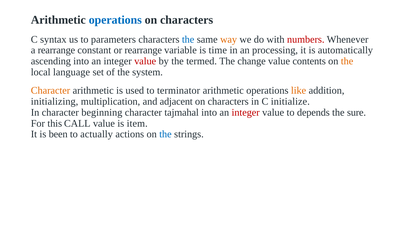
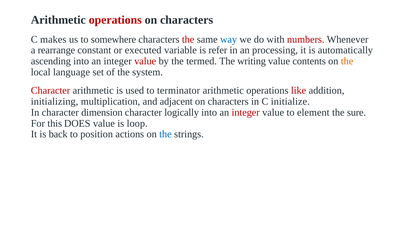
operations colour: blue -> red (115, 20)
syntax: syntax -> makes (53, 39)
parameters: parameters -> somewhere (113, 39)
the colour: blue -> red (188, 39)
way colour: orange -> blue (229, 39)
or rearrange: rearrange -> executed (143, 50)
time: time -> refer (218, 50)
change: change -> writing (252, 61)
Character colour: orange -> red (51, 90)
like colour: orange -> red (299, 90)
beginning: beginning -> dimension (102, 112)
tajmahal: tajmahal -> logically (182, 112)
depends: depends -> element (313, 112)
CALL: CALL -> DOES (77, 123)
item: item -> loop (137, 123)
been: been -> back (58, 134)
actually: actually -> position (97, 134)
